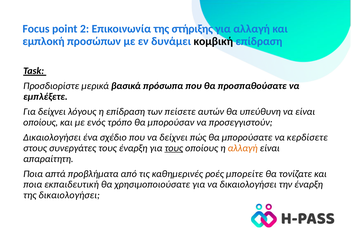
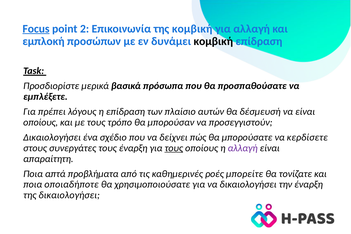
Focus underline: none -> present (36, 29)
της στήριξης: στήριξης -> κομβική (192, 29)
Για δείχνει: δείχνει -> πρέπει (52, 112)
πείσετε: πείσετε -> πλαίσιο (180, 112)
υπεύθυνη: υπεύθυνη -> δέσμευσή (260, 112)
με ενός: ενός -> τους (96, 122)
αλλαγή colour: orange -> purple (243, 148)
εκπαιδευτική: εκπαιδευτική -> οποιαδήποτε (72, 184)
